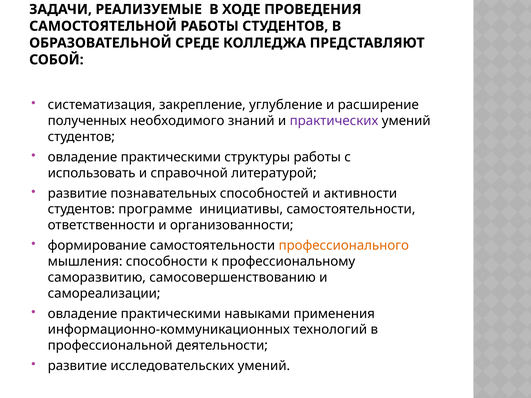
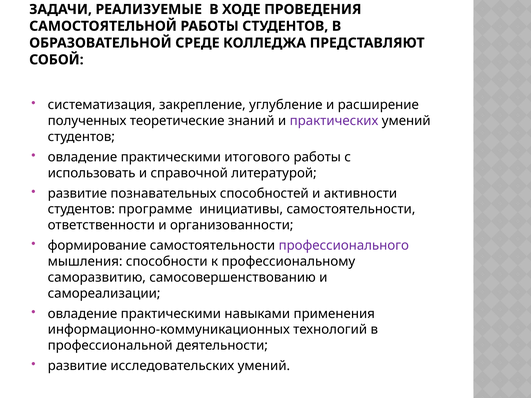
необходимого: необходимого -> теоретические (177, 121)
структуры: структуры -> итогового (257, 157)
профессионального colour: orange -> purple (344, 246)
